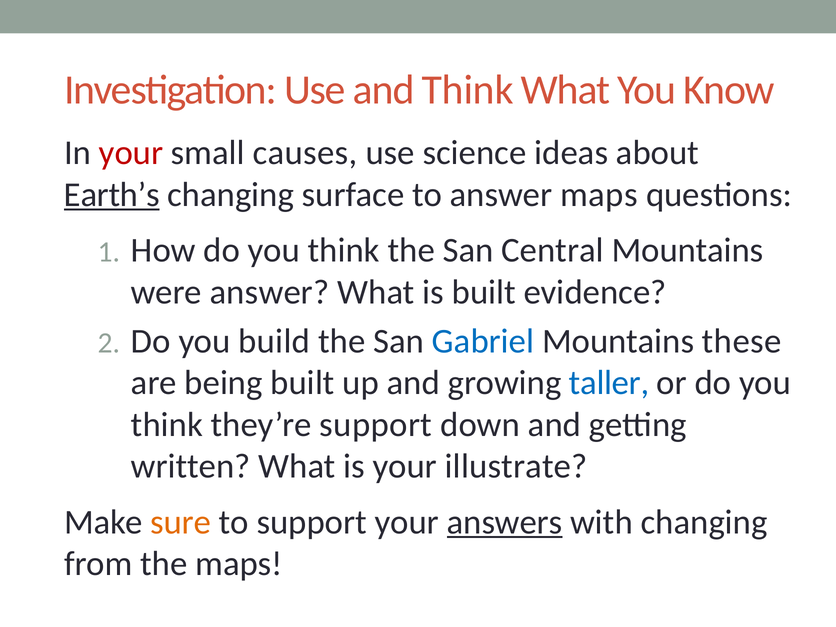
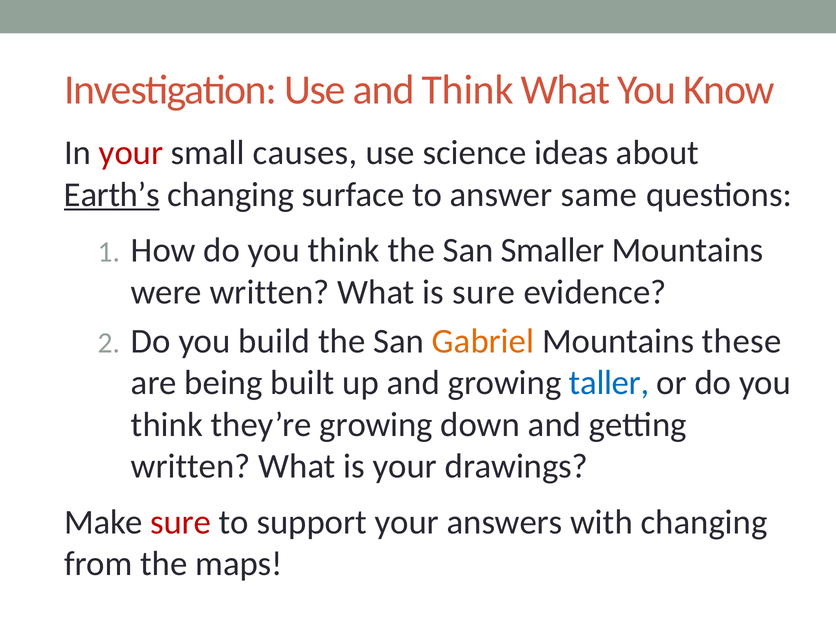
answer maps: maps -> same (599, 195)
Central: Central -> Smaller (553, 250)
were answer: answer -> written (270, 292)
is built: built -> sure (484, 292)
Gabriel colour: blue -> orange (483, 341)
they’re support: support -> growing (376, 425)
illustrate: illustrate -> drawings (516, 466)
sure colour: orange -> red (181, 522)
answers underline: present -> none (505, 522)
